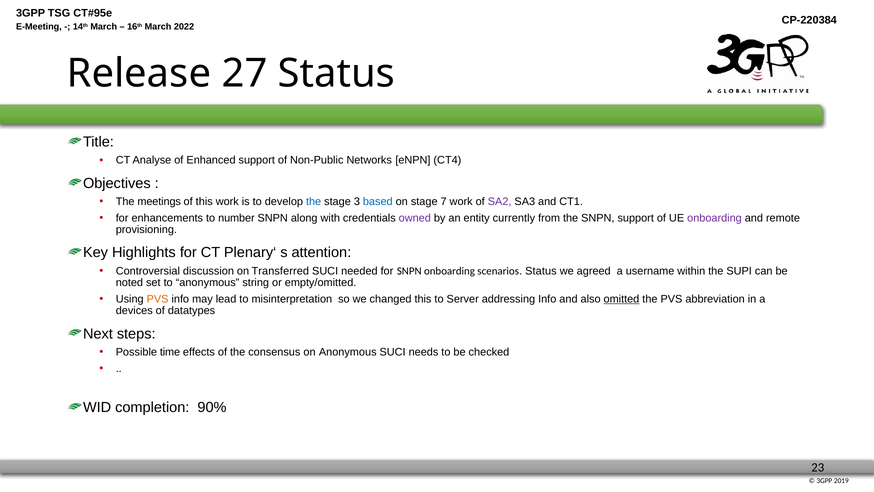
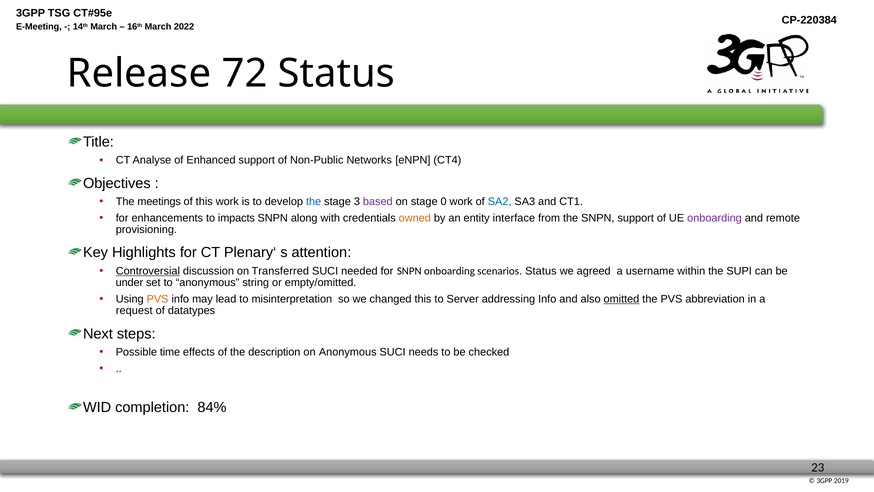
27: 27 -> 72 (245, 73)
based colour: blue -> purple (378, 201)
7: 7 -> 0 (444, 201)
SA2 colour: purple -> blue (500, 201)
number: number -> impacts (236, 218)
owned colour: purple -> orange (415, 218)
currently: currently -> interface (514, 218)
Controversial underline: none -> present (148, 271)
noted: noted -> under (129, 282)
devices: devices -> request (134, 311)
consensus: consensus -> description (274, 352)
90%: 90% -> 84% (212, 407)
